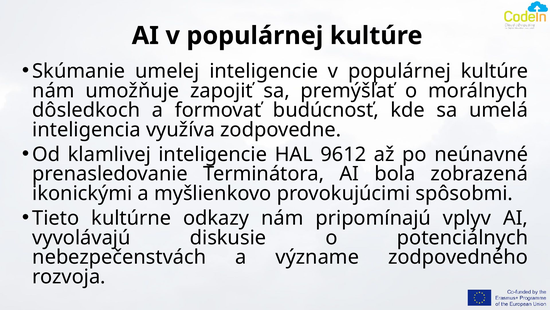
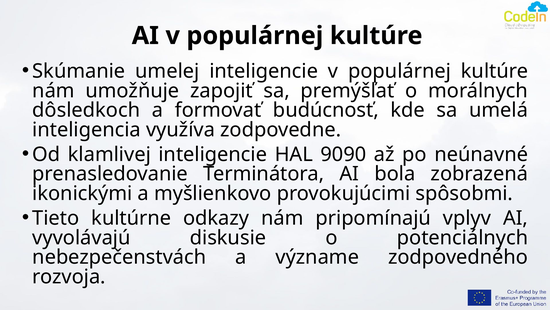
9612: 9612 -> 9090 (343, 154)
